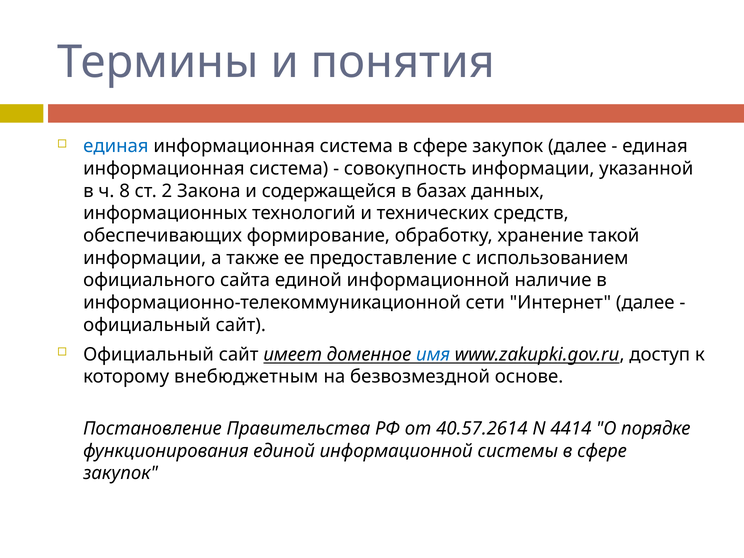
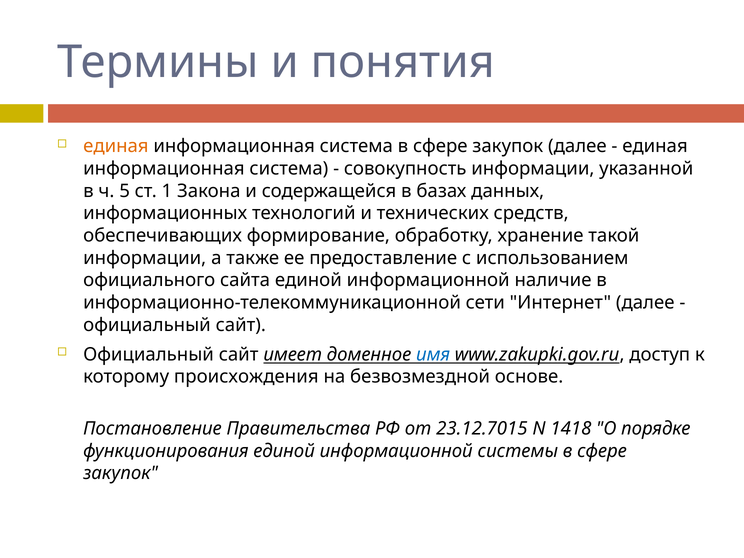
единая colour: blue -> orange (116, 146)
8: 8 -> 5 (125, 191)
2: 2 -> 1 (167, 191)
внебюджетным: внебюджетным -> происхождения (246, 377)
40.57.2614: 40.57.2614 -> 23.12.7015 (482, 429)
4414: 4414 -> 1418 (571, 429)
